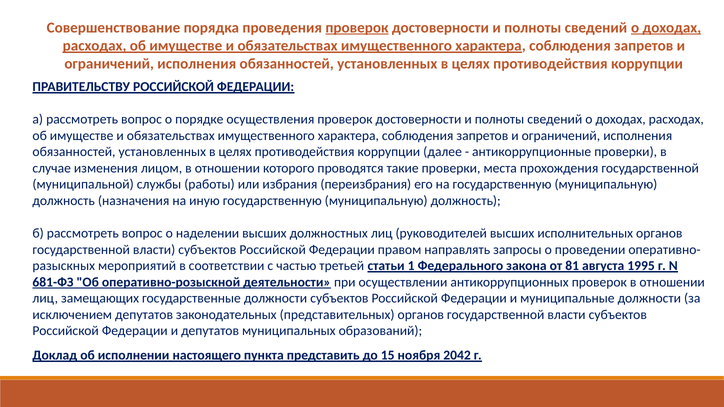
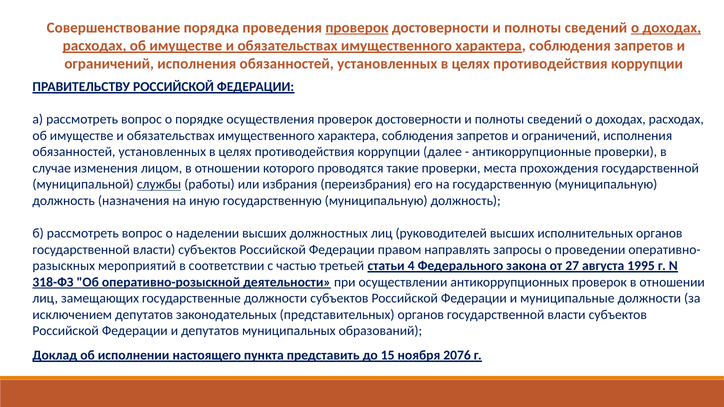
службы underline: none -> present (159, 185)
1: 1 -> 4 (411, 266)
81: 81 -> 27 (572, 266)
681-ФЗ: 681-ФЗ -> 318-ФЗ (53, 282)
2042: 2042 -> 2076 (457, 356)
